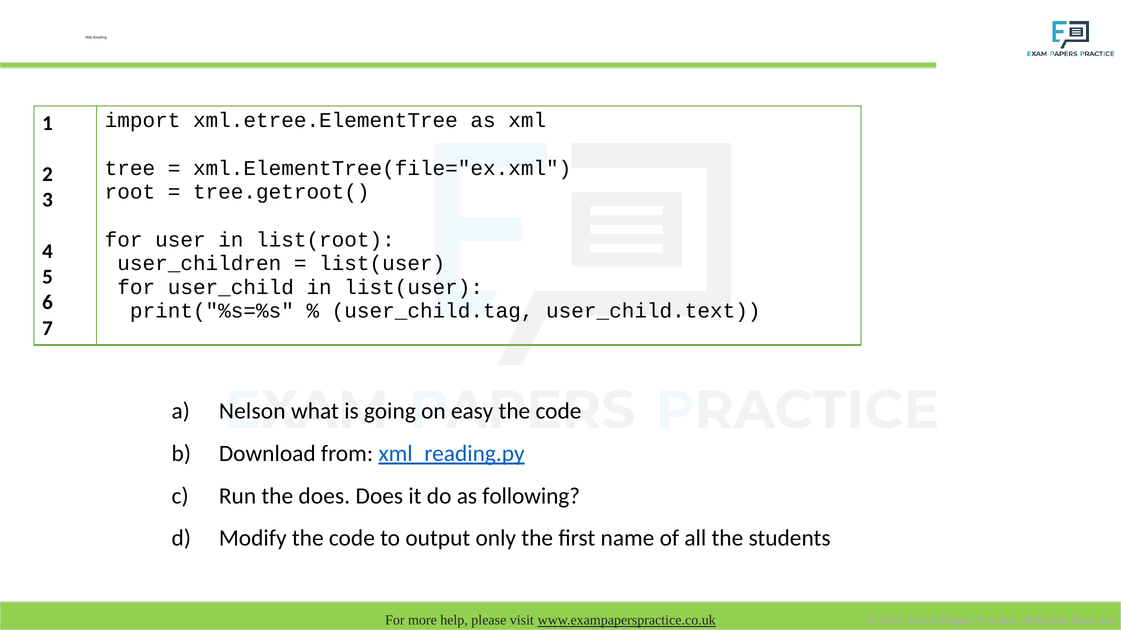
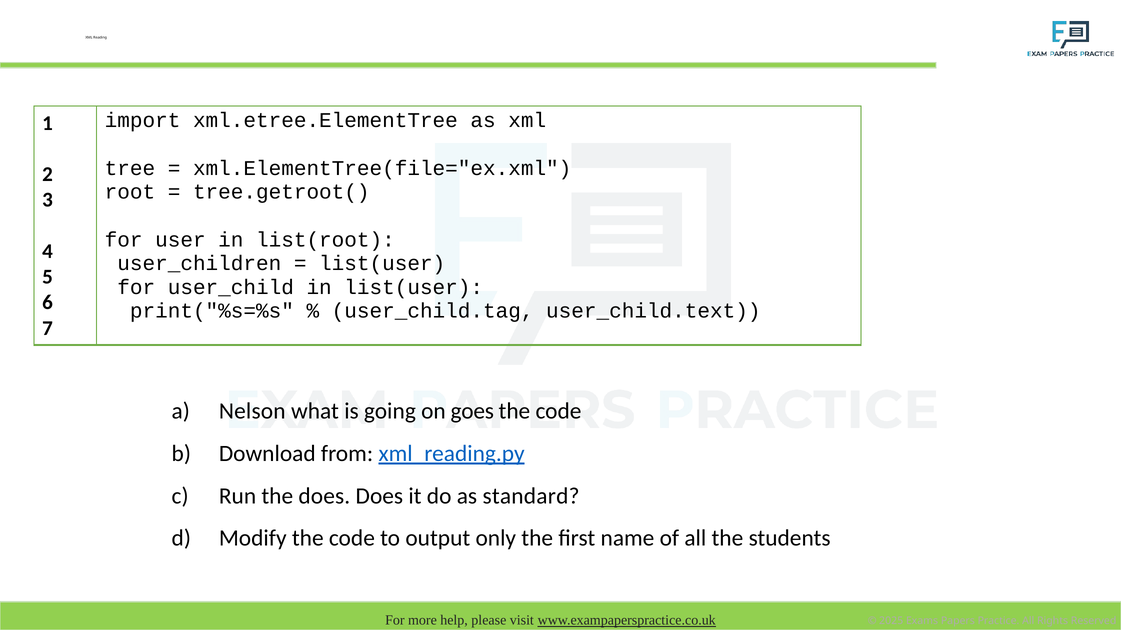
easy: easy -> goes (472, 411)
following: following -> standard (531, 496)
